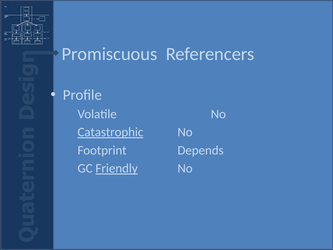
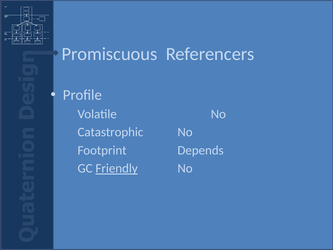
Catastrophic underline: present -> none (110, 132)
